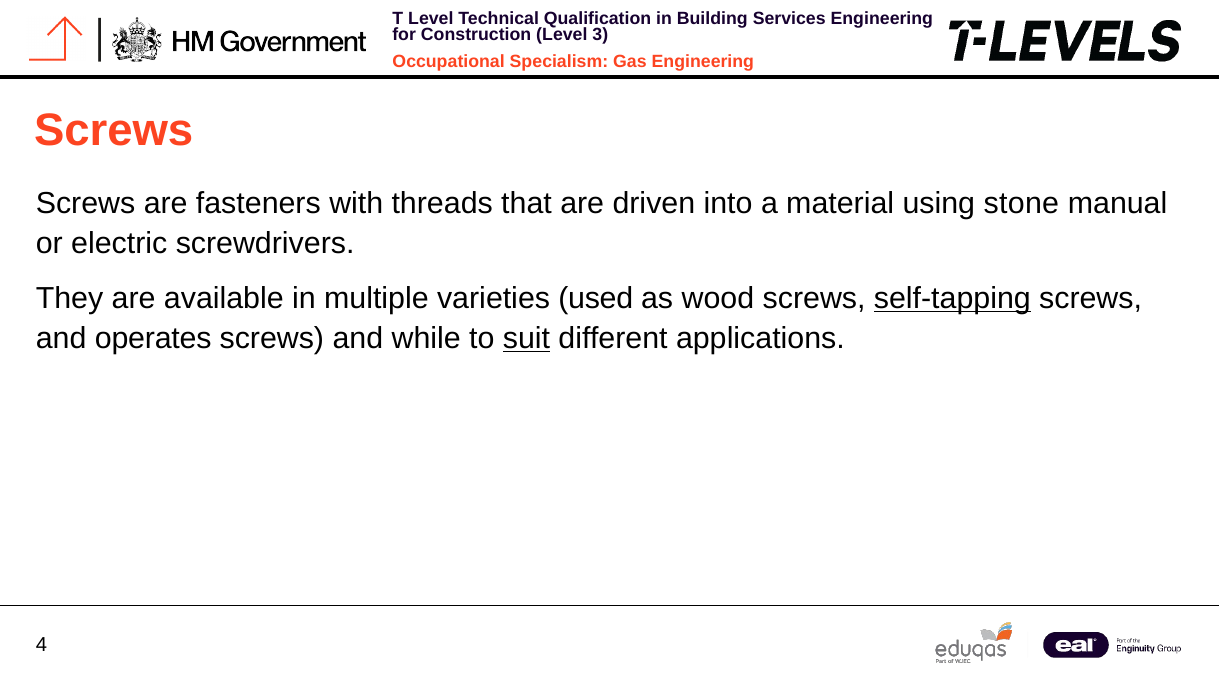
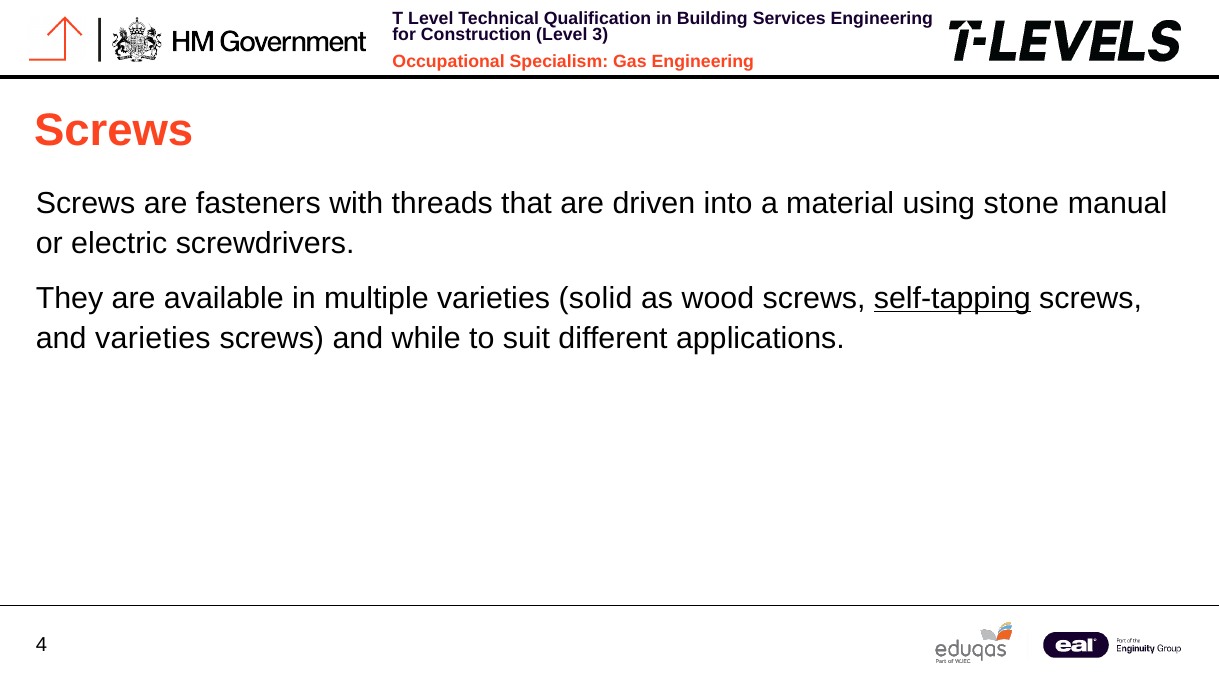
used: used -> solid (596, 299)
and operates: operates -> varieties (153, 339)
suit underline: present -> none (527, 339)
